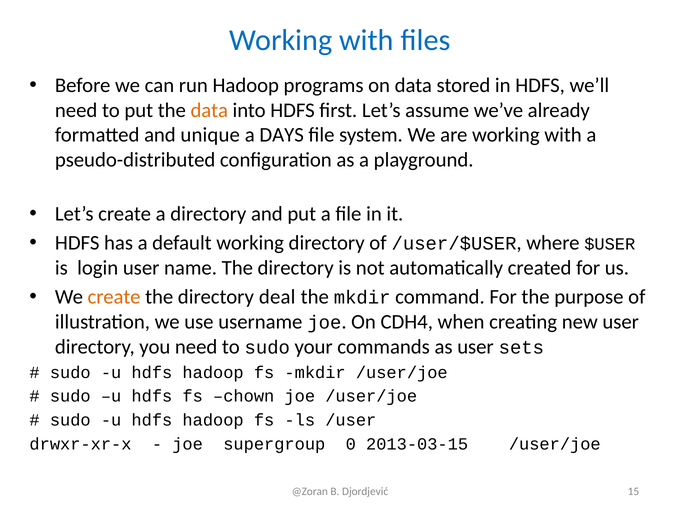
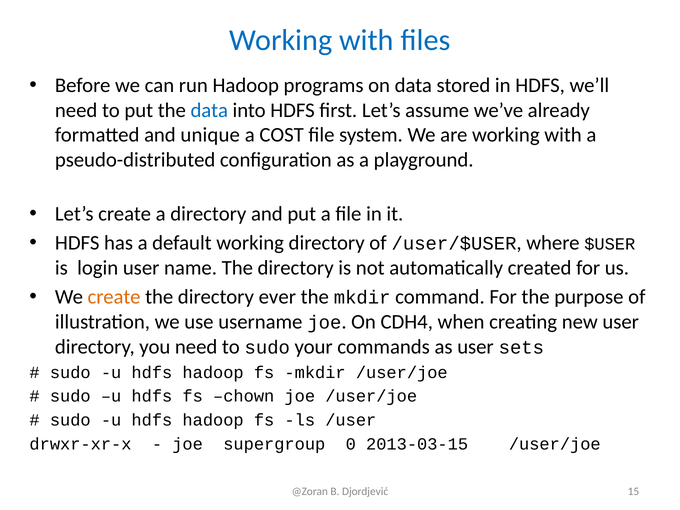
data colour: orange -> blue (209, 110)
DAYS: DAYS -> COST (282, 135)
deal: deal -> ever (277, 297)
